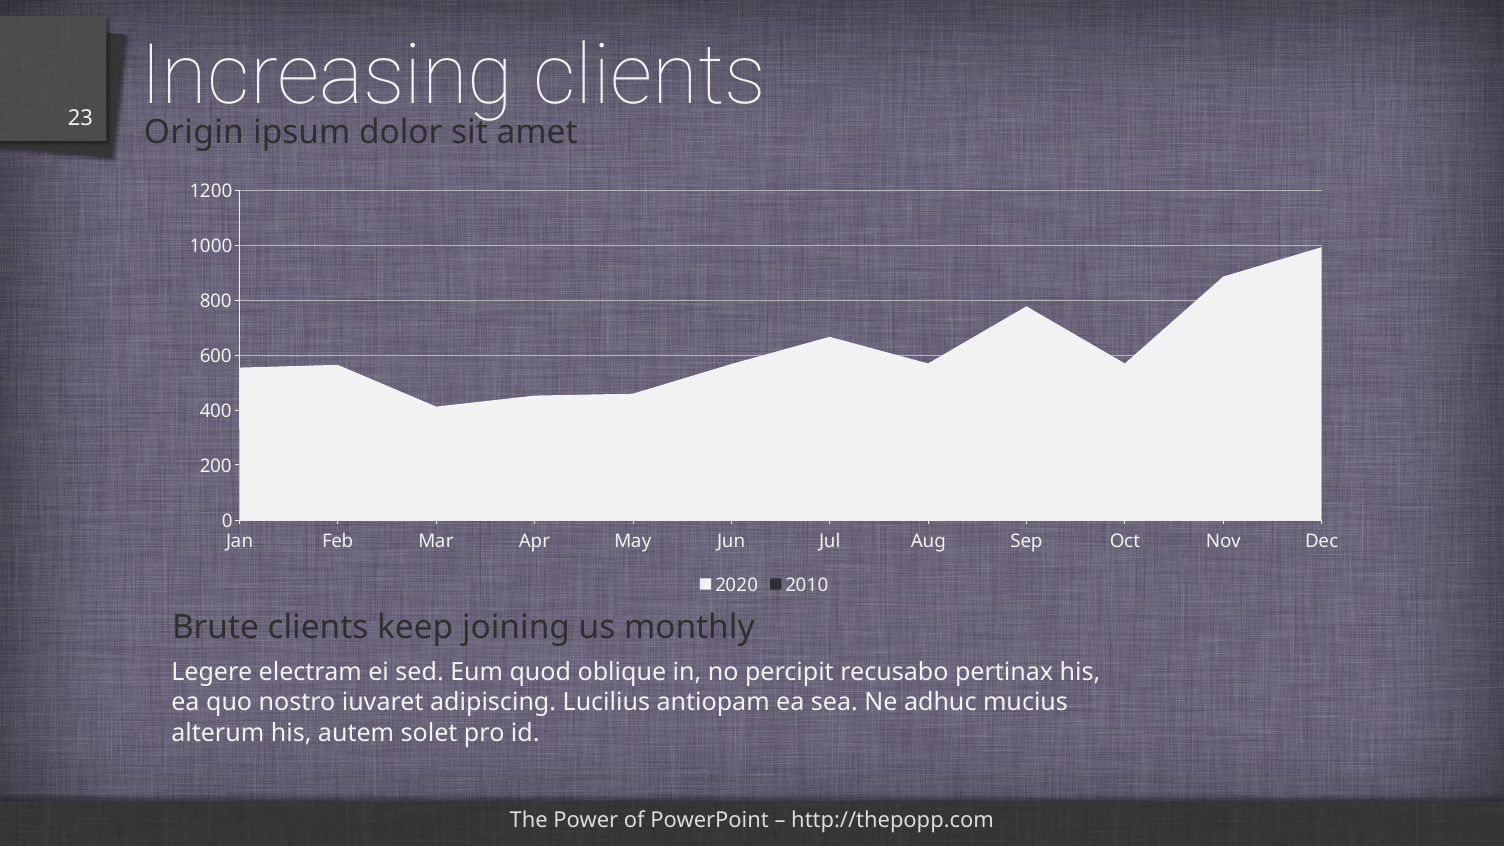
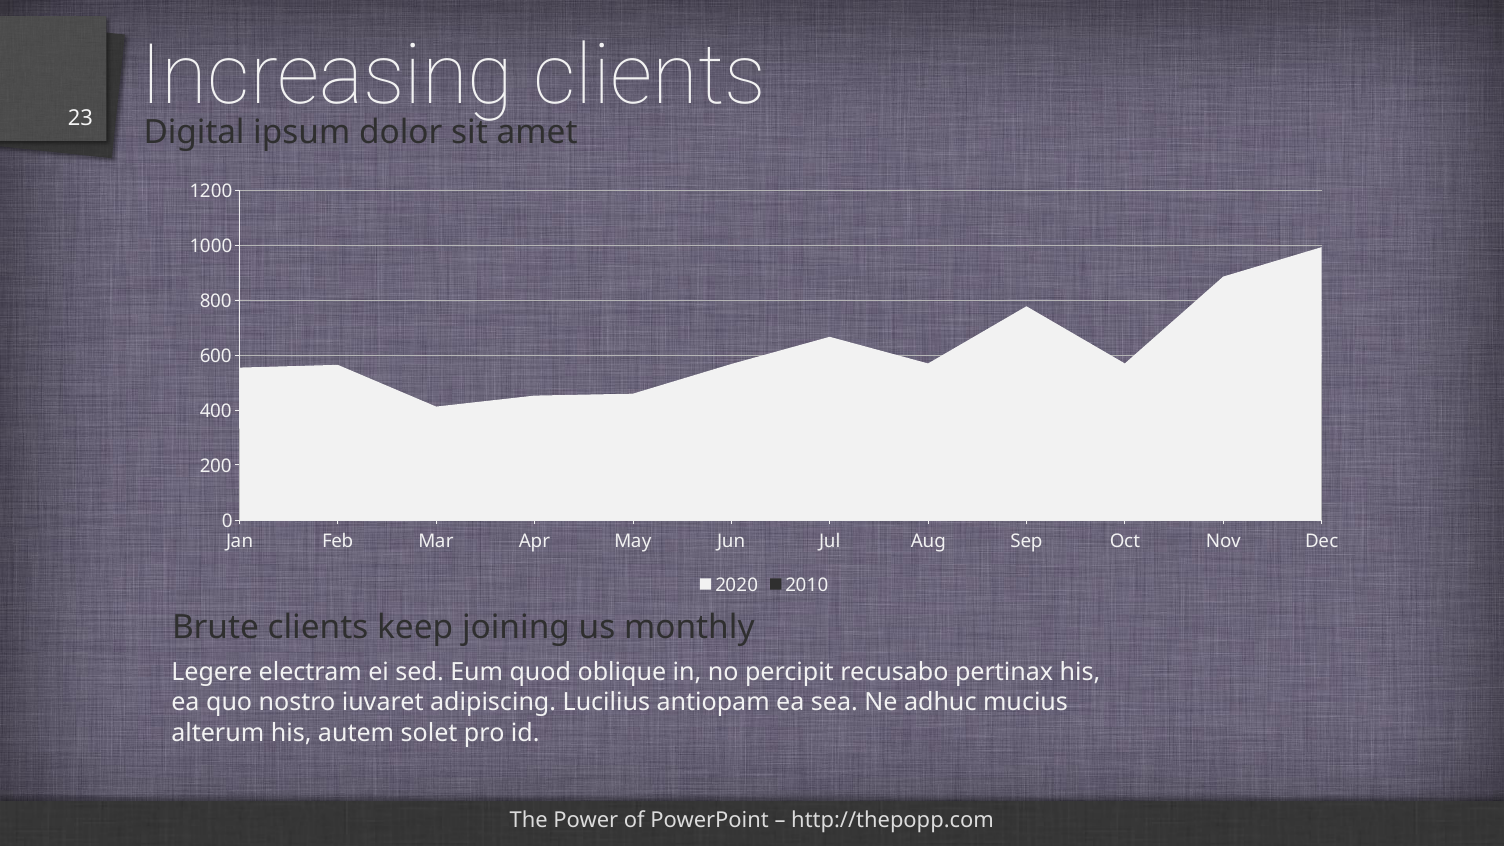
Origin: Origin -> Digital (194, 132)
